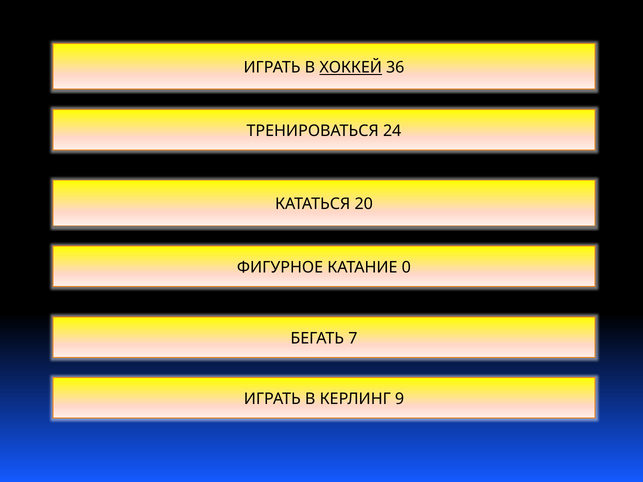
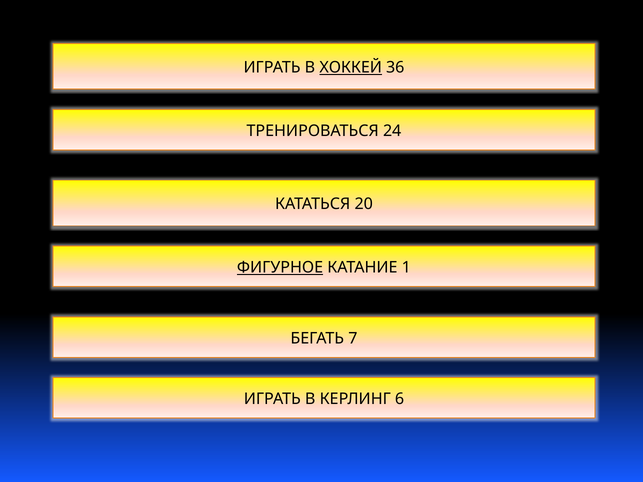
ФИГУРНОЕ underline: none -> present (280, 268)
0: 0 -> 1 (406, 268)
9: 9 -> 6 (400, 399)
